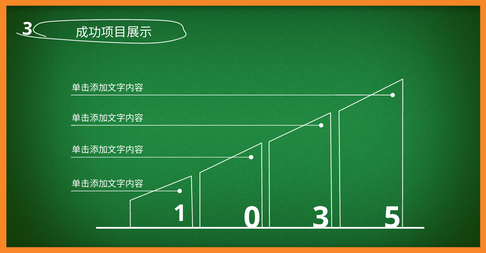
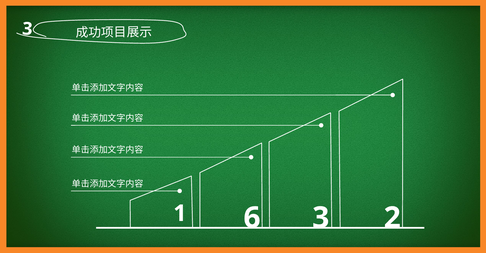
0: 0 -> 6 (252, 218)
5: 5 -> 2 (392, 218)
